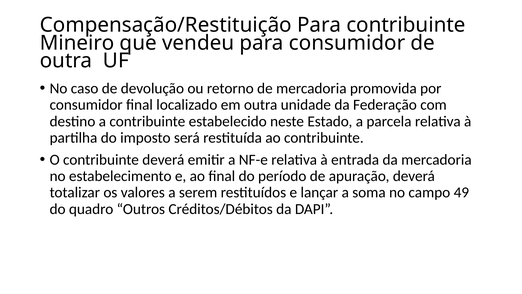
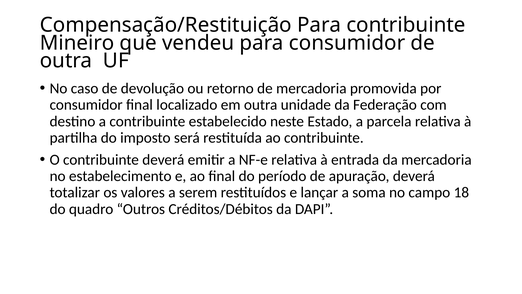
49: 49 -> 18 (461, 192)
